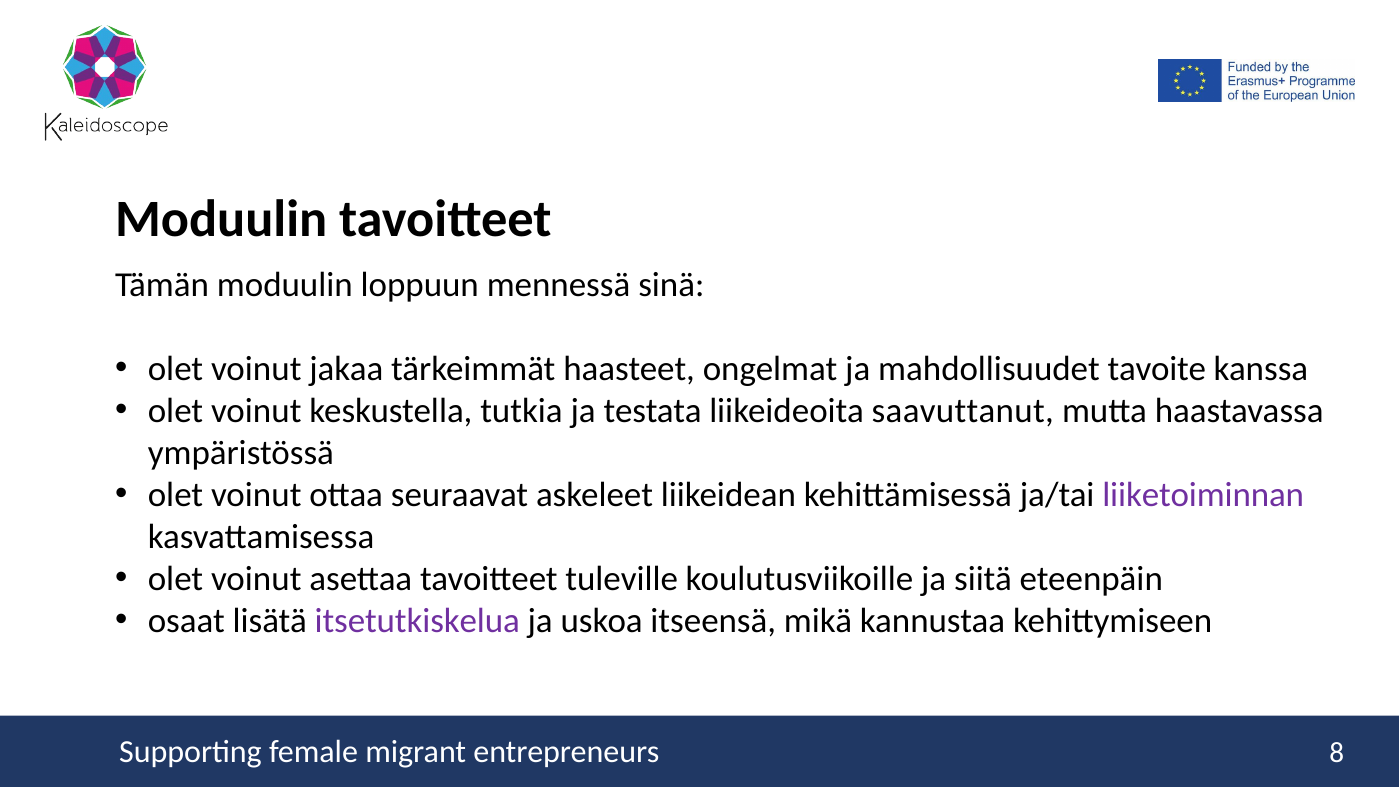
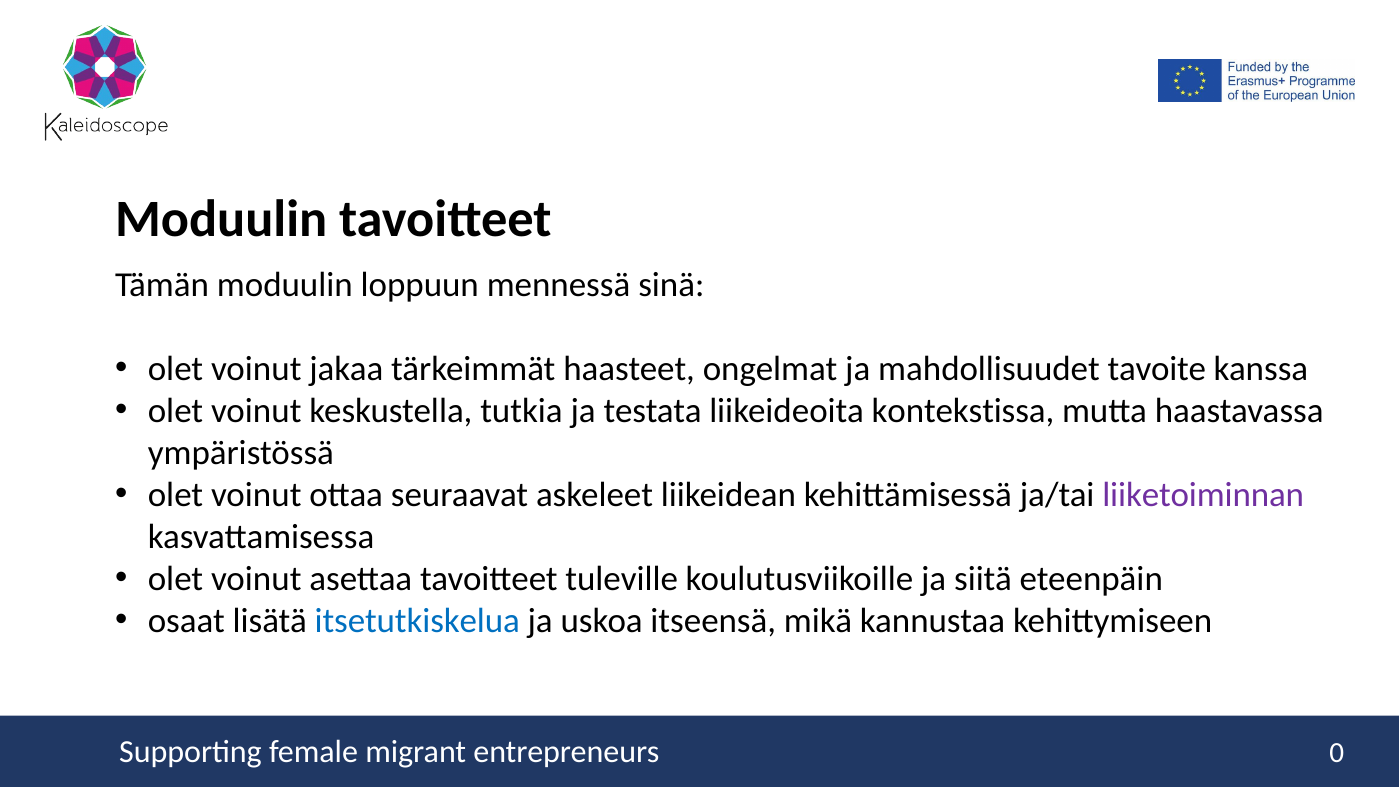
saavuttanut: saavuttanut -> kontekstissa (963, 411)
itsetutkiskelua colour: purple -> blue (417, 621)
8: 8 -> 0 (1337, 753)
